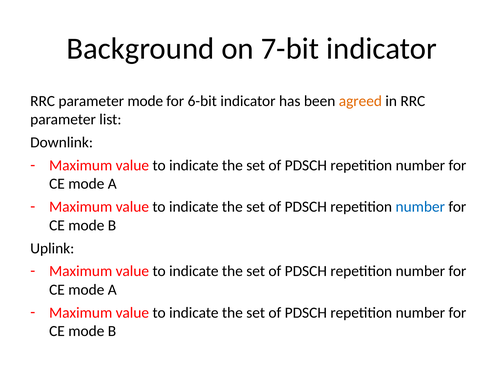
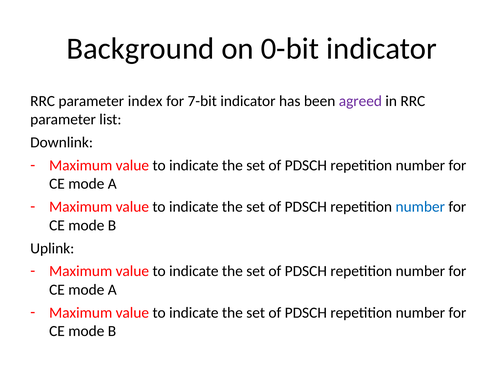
7-bit: 7-bit -> 0-bit (290, 49)
parameter mode: mode -> index (145, 101)
6-bit: 6-bit -> 7-bit (202, 101)
agreed colour: orange -> purple (360, 101)
